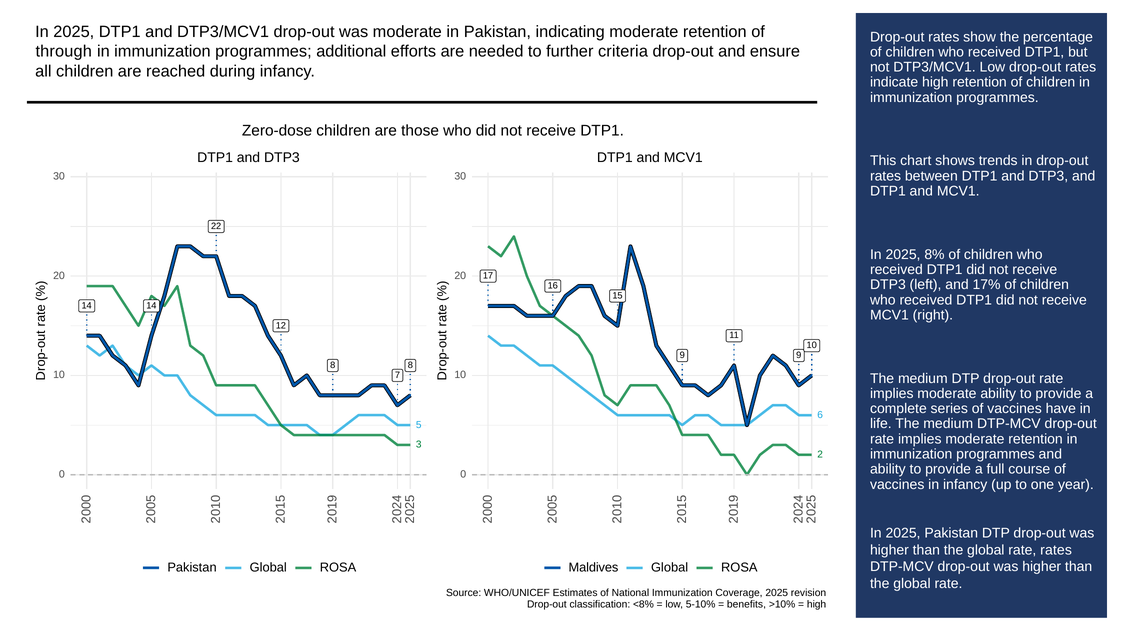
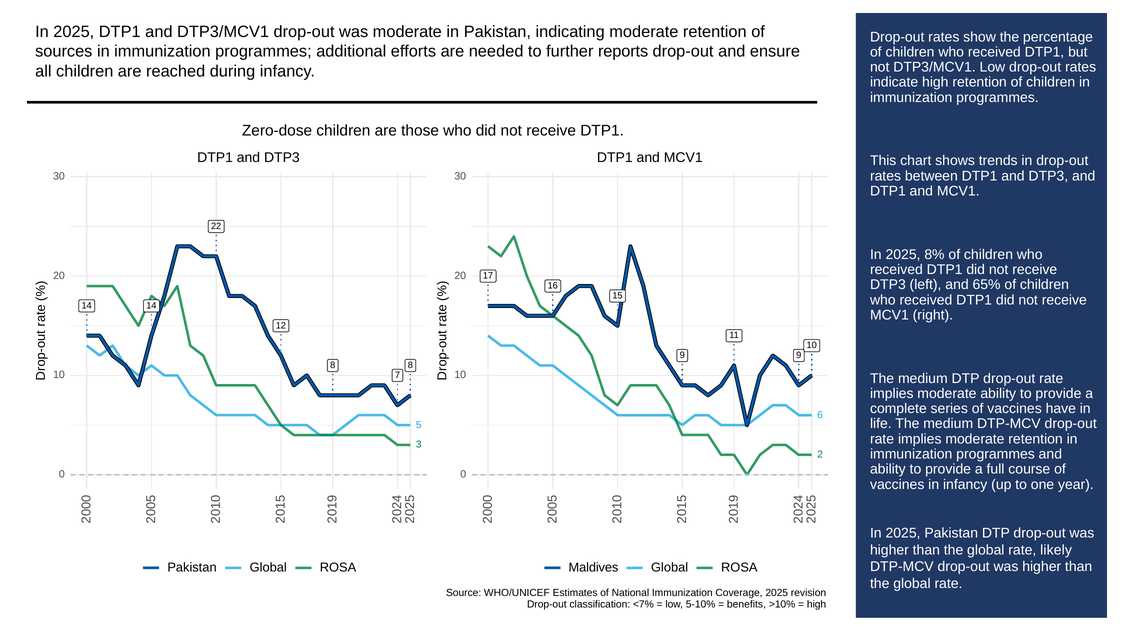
through: through -> sources (64, 52)
criteria: criteria -> reports (623, 52)
17%: 17% -> 65% (987, 285)
rate rates: rates -> likely (1056, 550)
<8%: <8% -> <7% (643, 604)
